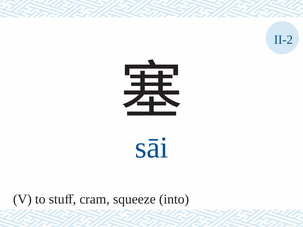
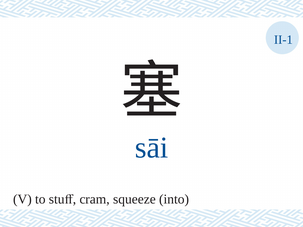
II-2: II-2 -> II-1 (283, 40)
